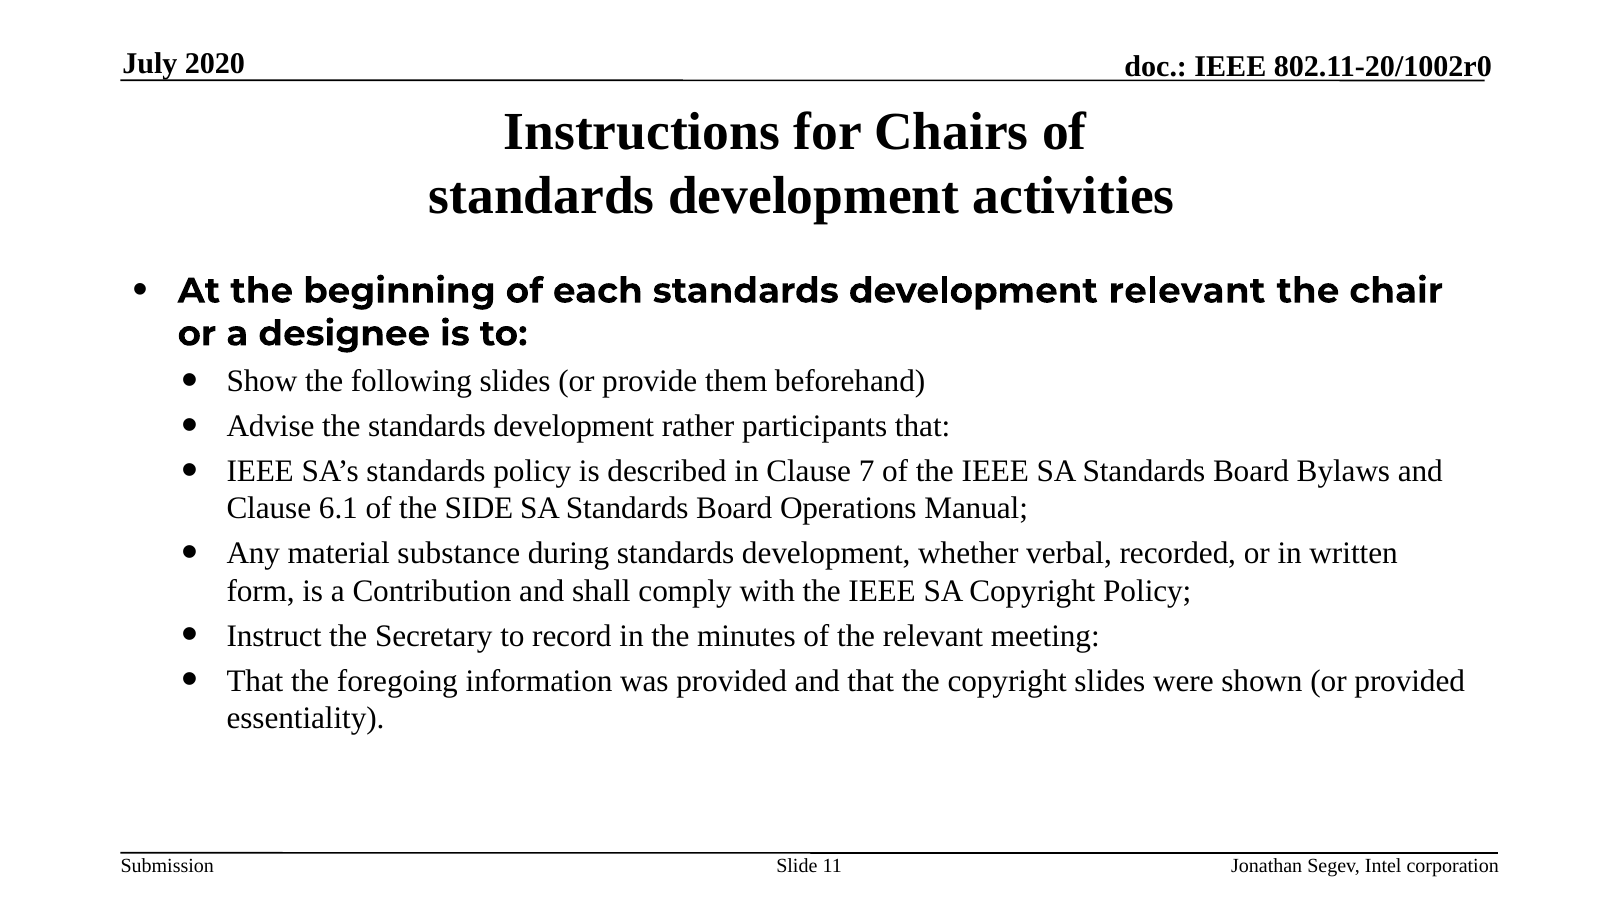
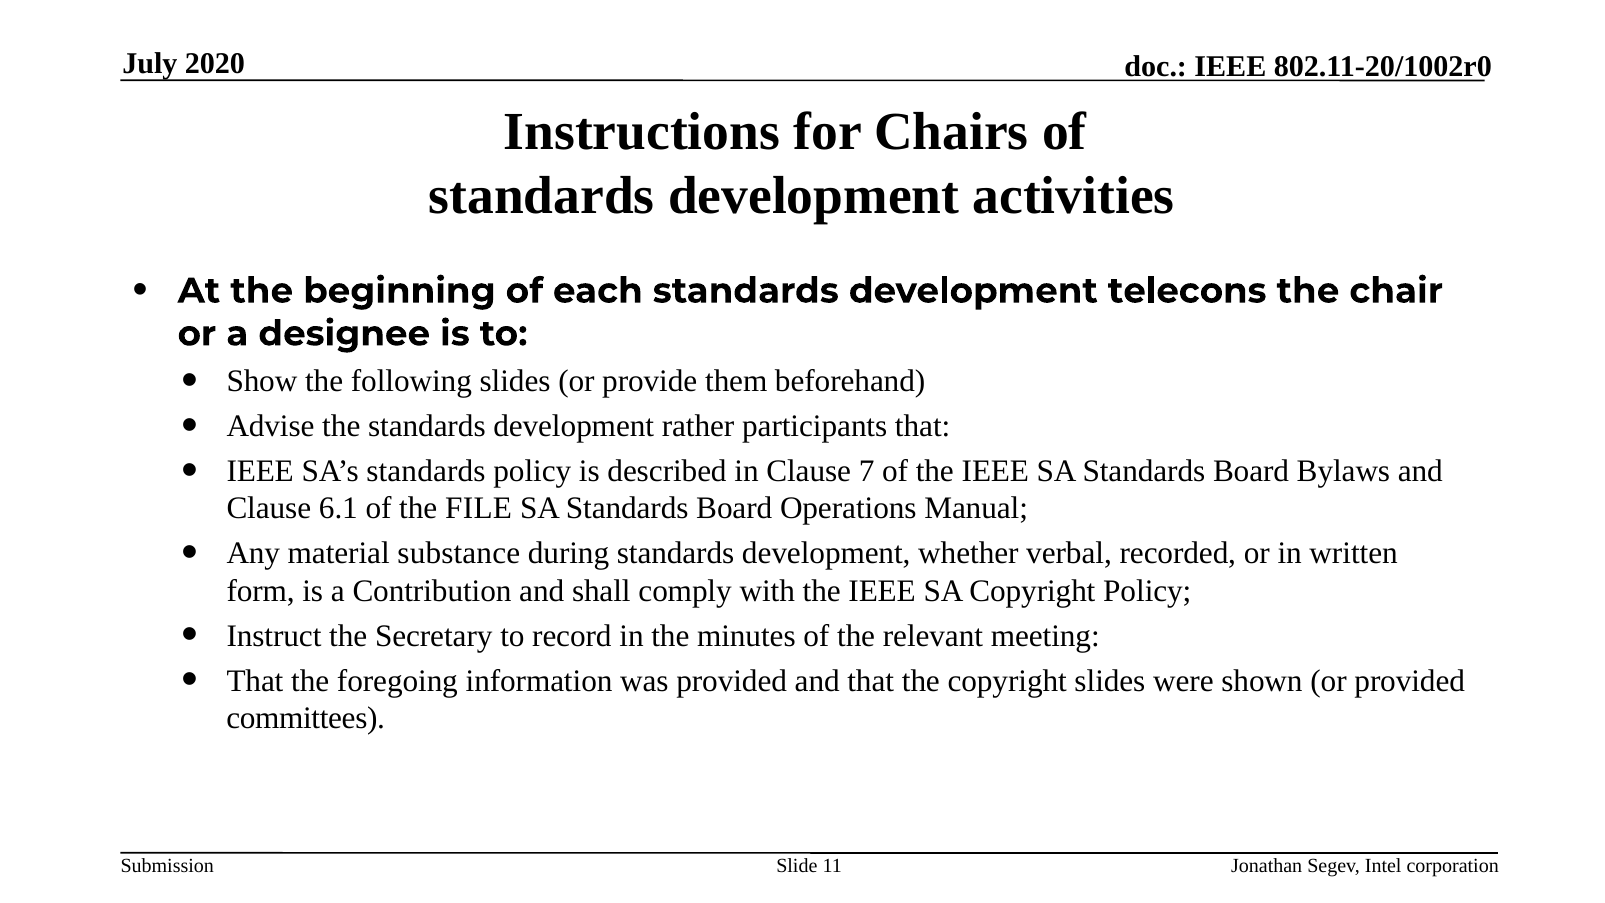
development relevant: relevant -> telecons (1187, 291)
SIDE: SIDE -> FILE (479, 508)
essentiality: essentiality -> committees (306, 718)
